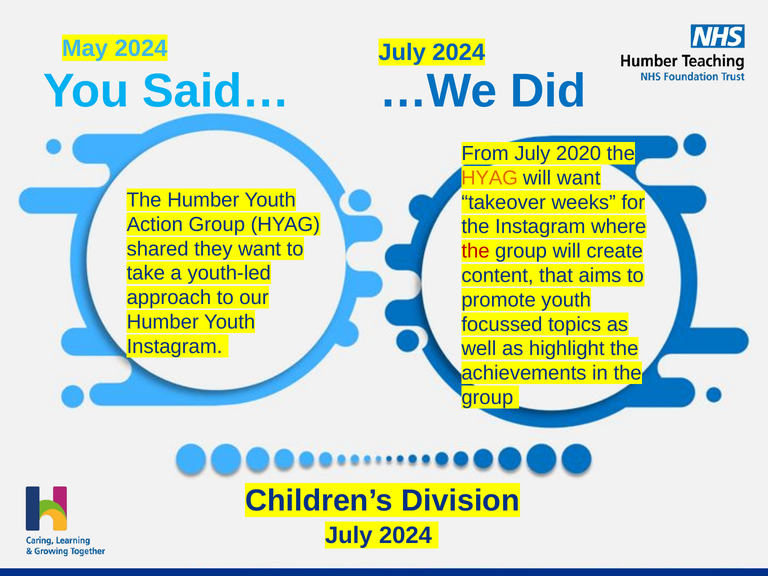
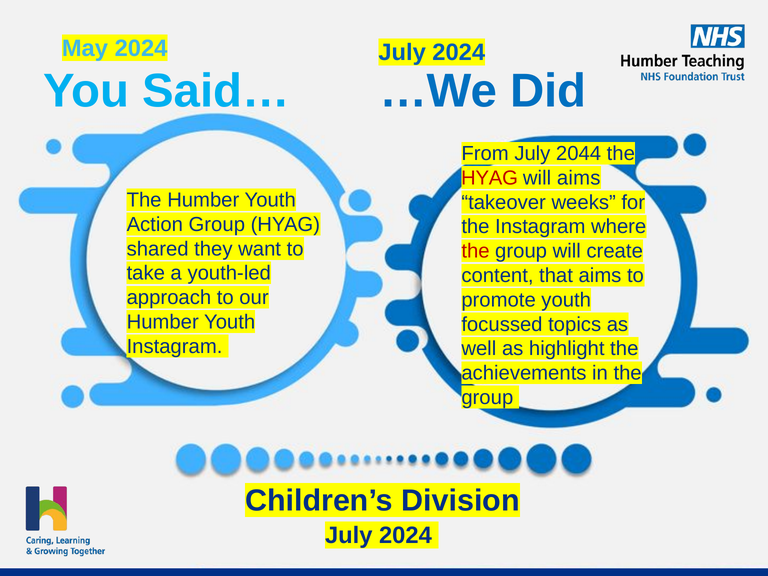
2020: 2020 -> 2044 (579, 154)
HYAG colour: orange -> red (490, 178)
will want: want -> aims (579, 178)
